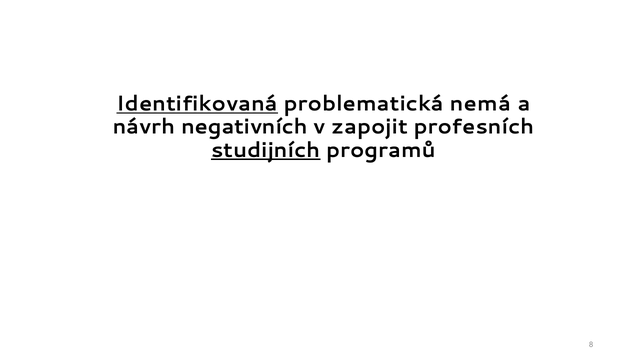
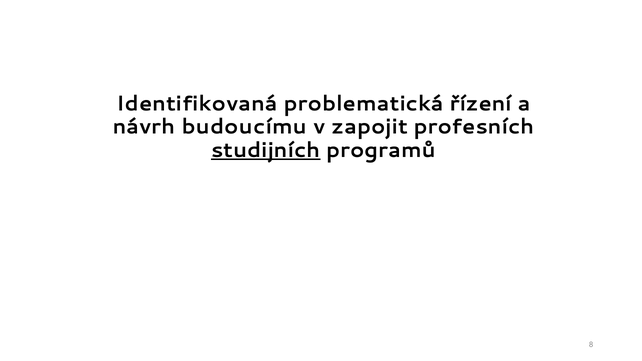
Identifikovaná underline: present -> none (197, 104)
nemá: nemá -> řízení (481, 104)
negativních: negativních -> budoucímu (244, 127)
